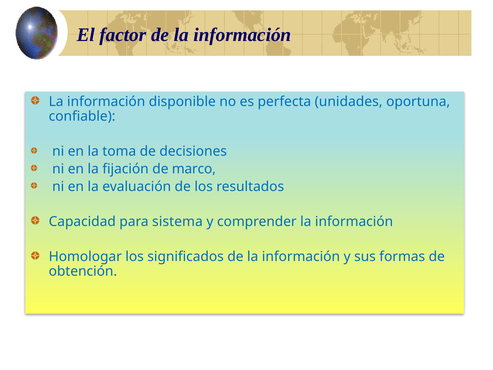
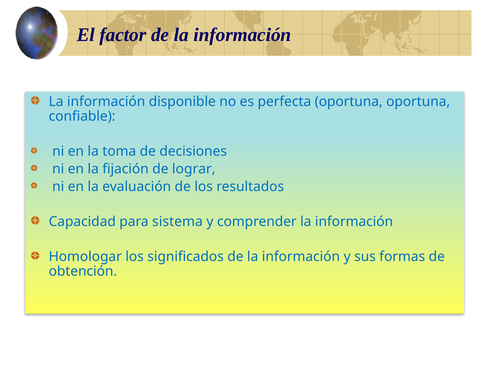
perfecta unidades: unidades -> oportuna (349, 101)
marco: marco -> lograr (194, 169)
